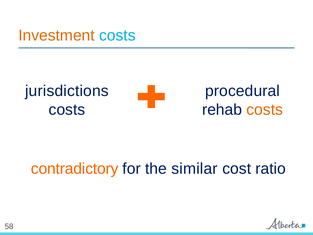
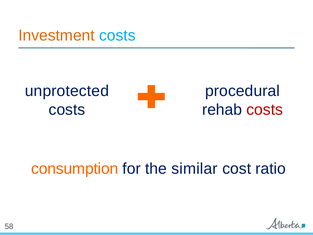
jurisdictions: jurisdictions -> unprotected (67, 91)
costs colour: orange -> red (265, 110)
contradictory: contradictory -> consumption (75, 169)
